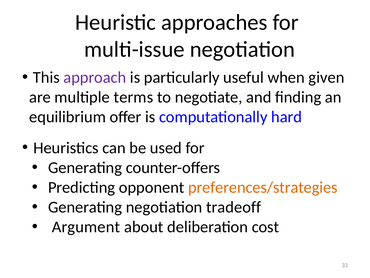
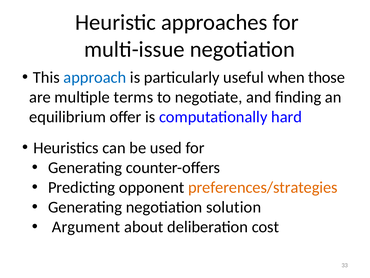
approach colour: purple -> blue (95, 77)
given: given -> those (327, 77)
tradeoff: tradeoff -> solution (234, 207)
